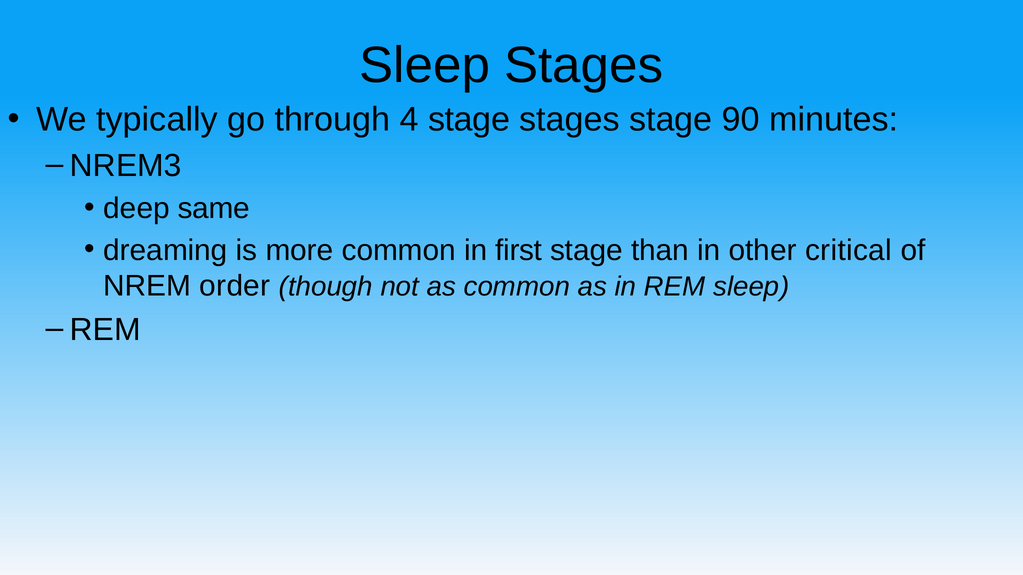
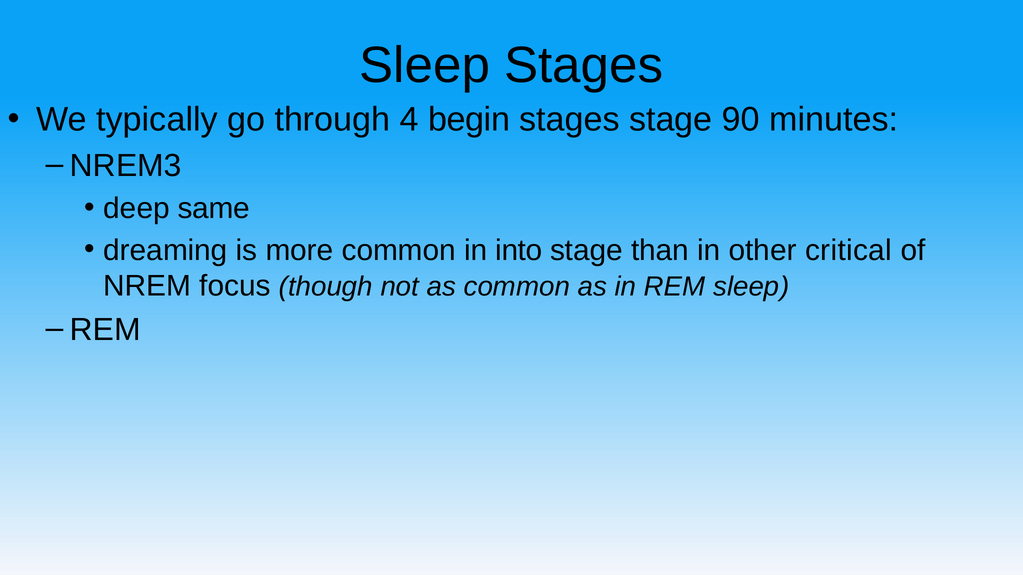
4 stage: stage -> begin (469, 120)
first: first -> into (519, 250)
order: order -> focus (235, 286)
